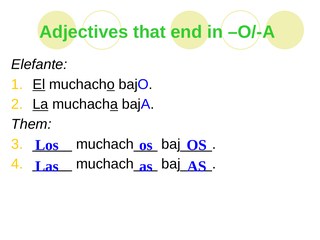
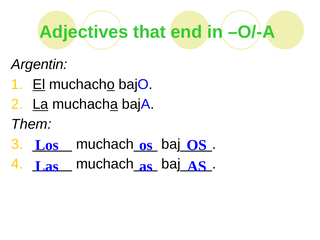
Elefante: Elefante -> Argentin (39, 64)
